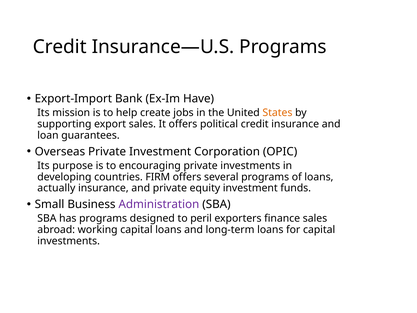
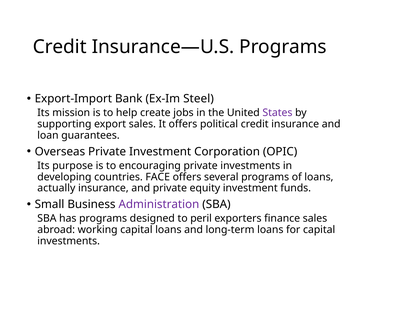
Have: Have -> Steel (199, 99)
States colour: orange -> purple (277, 113)
FIRM: FIRM -> FACE (158, 177)
